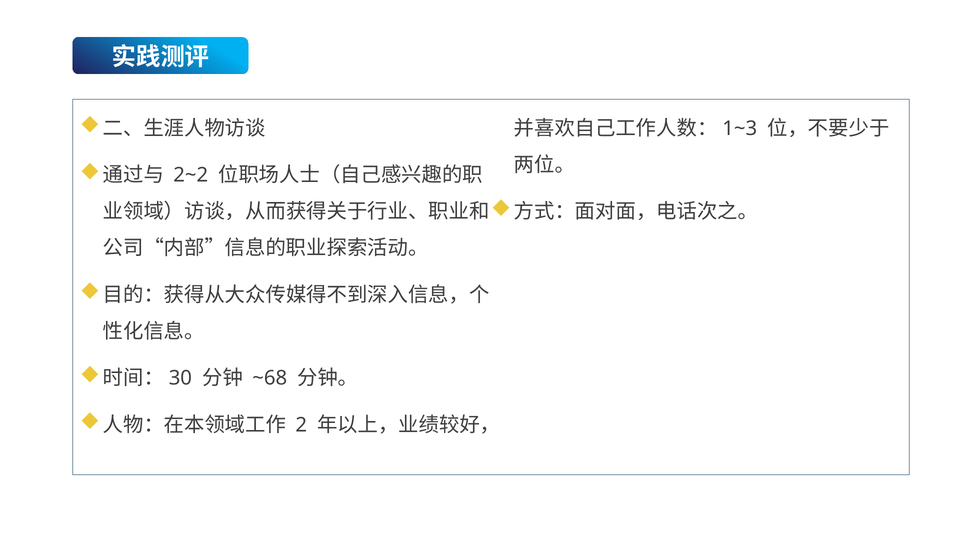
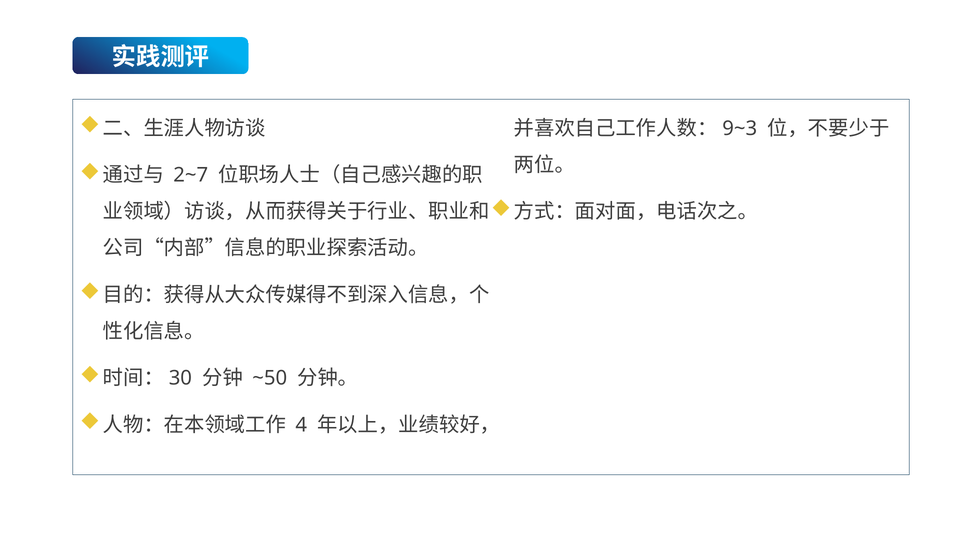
1~3: 1~3 -> 9~3 (740, 129)
2~2: 2~2 -> 2~7 (191, 175)
~68: ~68 -> ~50 (270, 378)
2: 2 -> 4 (301, 425)
